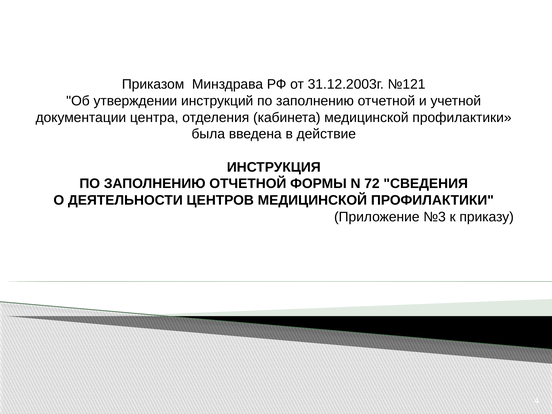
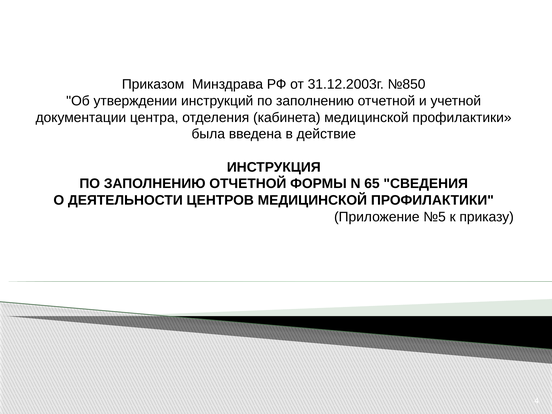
№121: №121 -> №850 (407, 84)
72: 72 -> 65 (372, 184)
№3: №3 -> №5 (435, 217)
